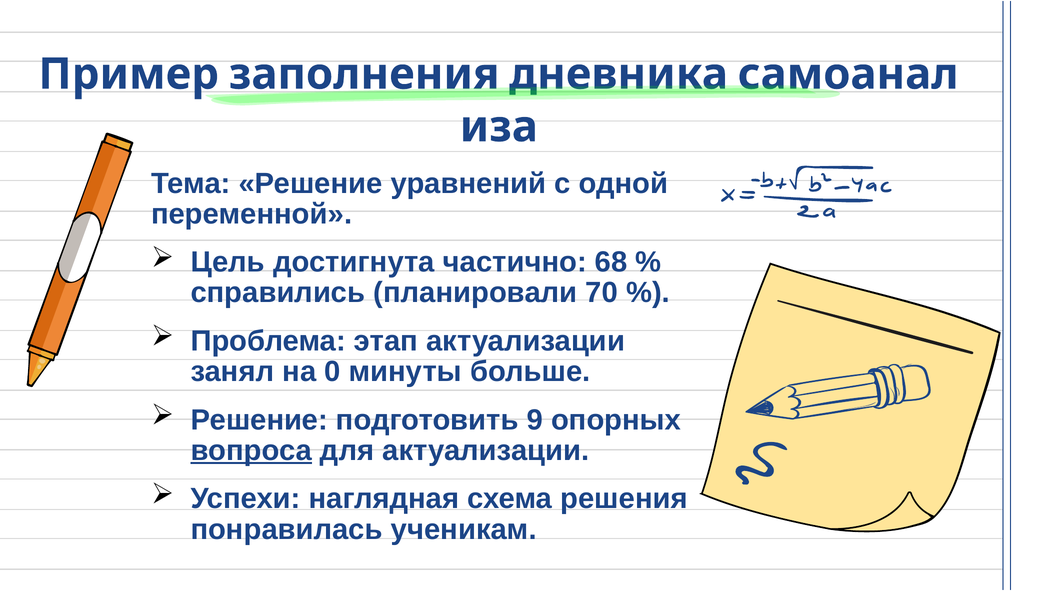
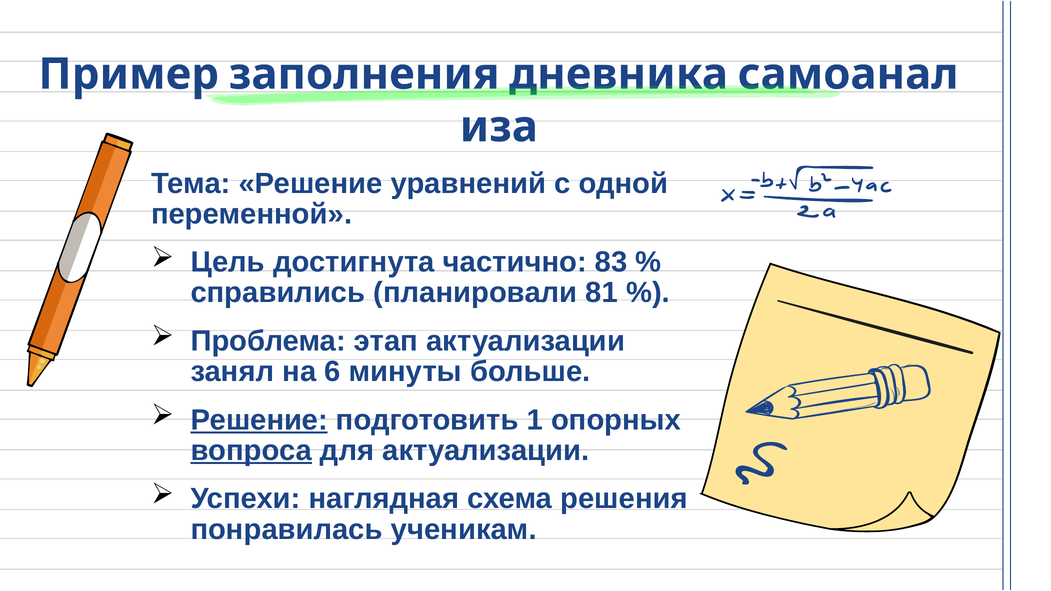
68: 68 -> 83 (611, 262)
70: 70 -> 81 (602, 293)
0: 0 -> 6 (332, 372)
Решение underline: none -> present (259, 420)
9: 9 -> 1 (535, 420)
